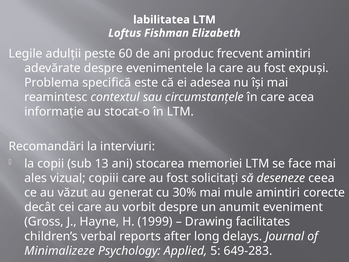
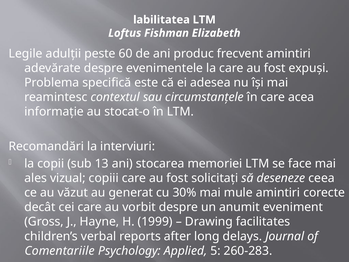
Minimalizeze: Minimalizeze -> Comentariile (60, 251)
649-283: 649-283 -> 260-283 (248, 251)
